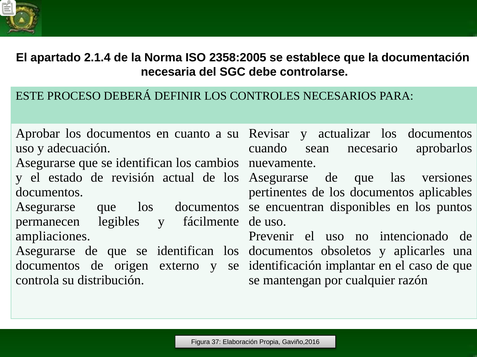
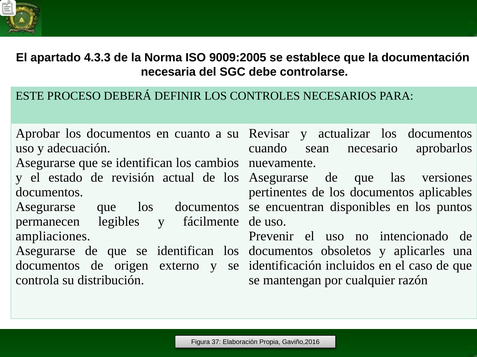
2.1.4: 2.1.4 -> 4.3.3 (97, 58)
2358:2005: 2358:2005 -> 9009:2005 (238, 58)
implantar: implantar -> incluidos (350, 266)
